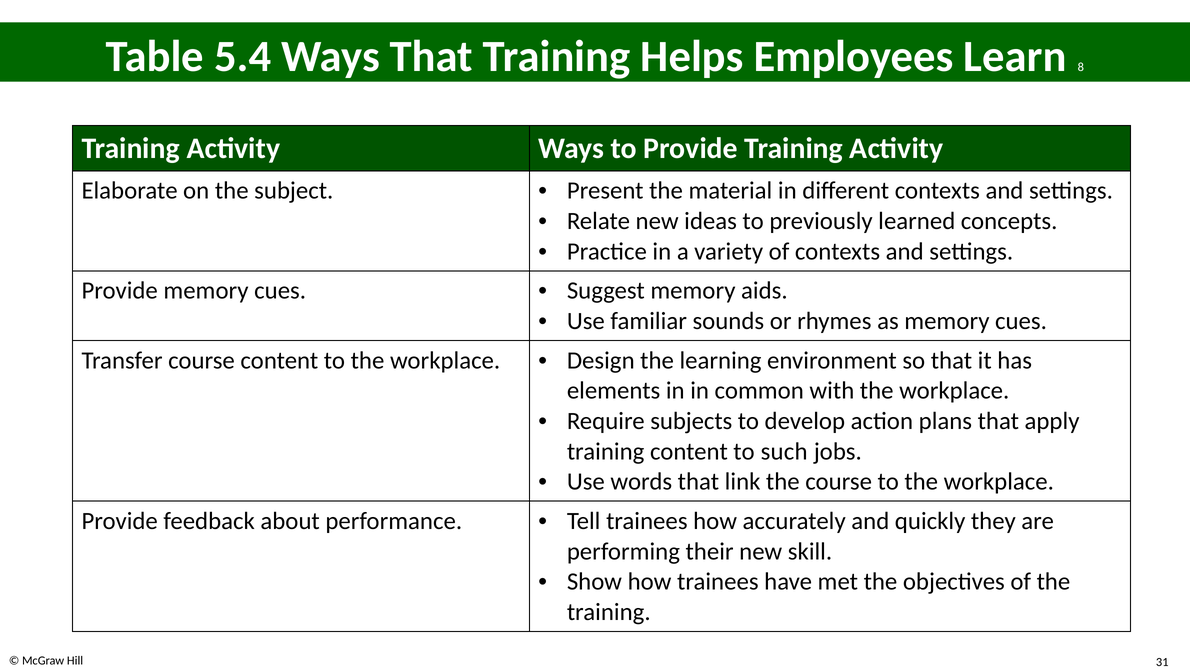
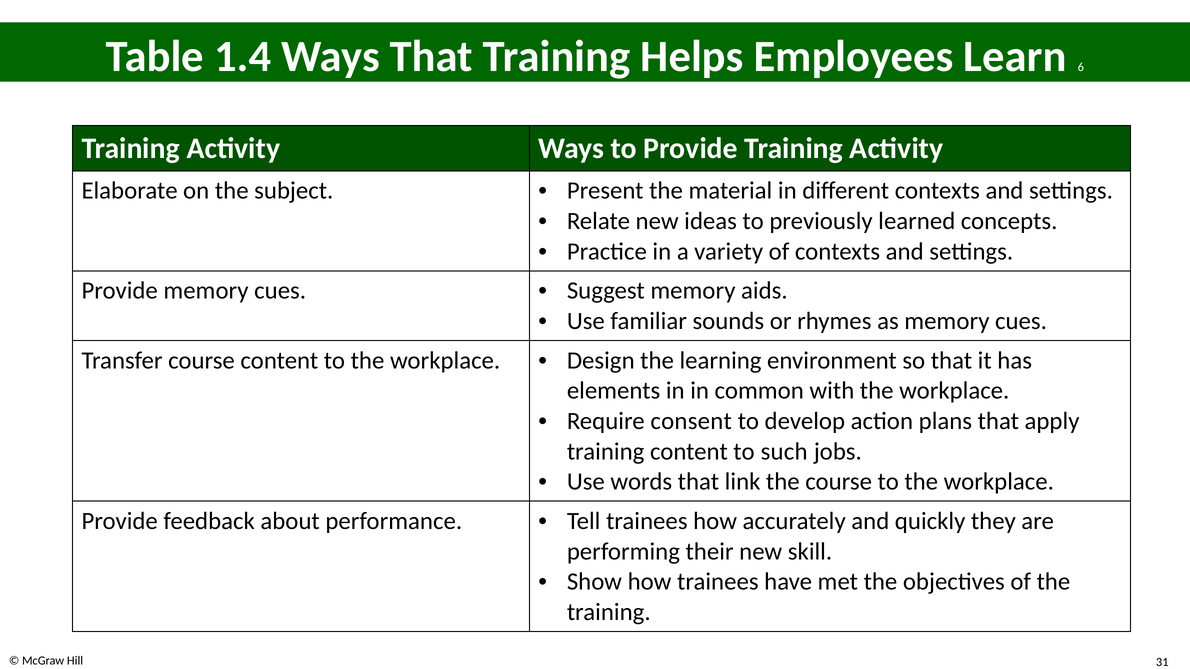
5.4: 5.4 -> 1.4 (243, 57)
8: 8 -> 6 (1081, 67)
subjects: subjects -> consent (691, 421)
